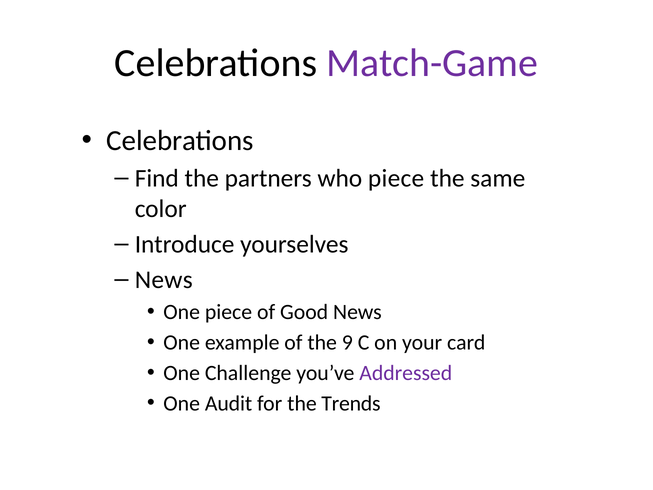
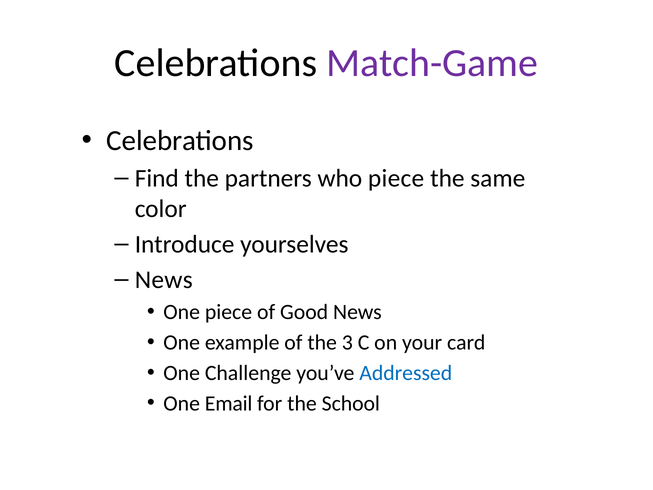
9: 9 -> 3 (347, 342)
Addressed colour: purple -> blue (406, 373)
Audit: Audit -> Email (229, 403)
Trends: Trends -> School (351, 403)
